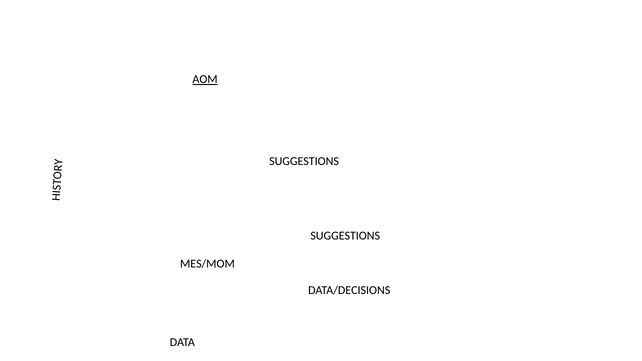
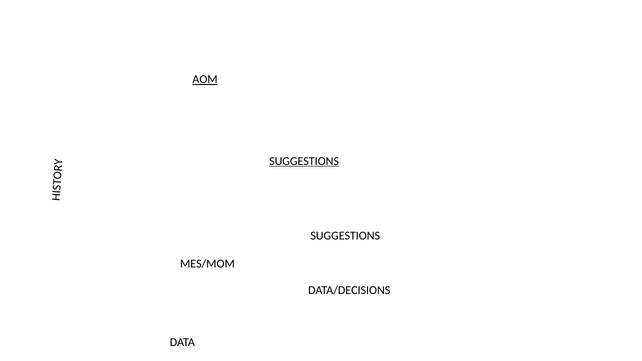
SUGGESTIONS underline: none -> present (304, 161)
